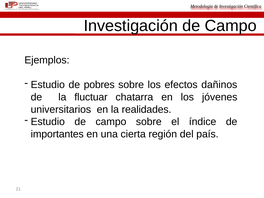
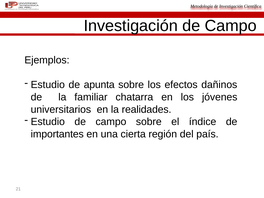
pobres: pobres -> apunta (99, 85)
fluctuar: fluctuar -> familiar (91, 97)
